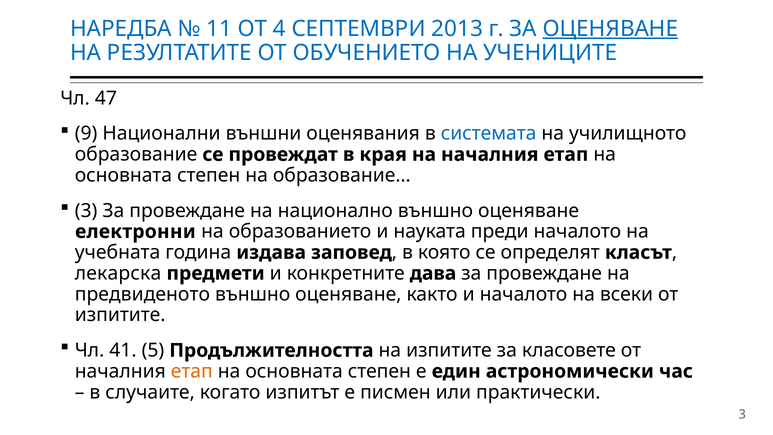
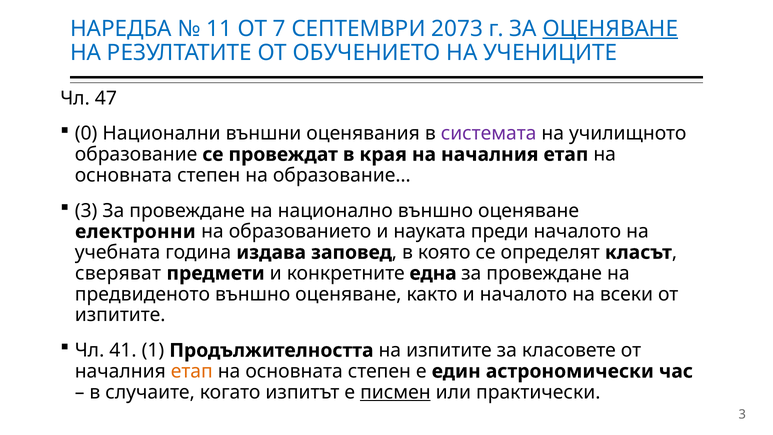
4: 4 -> 7 (279, 29)
2013: 2013 -> 2073 (457, 29)
9: 9 -> 0 (86, 134)
системата colour: blue -> purple (489, 134)
лекарска: лекарска -> сверяват (118, 273)
дава: дава -> една (433, 273)
5: 5 -> 1 (153, 350)
писмен underline: none -> present (395, 392)
